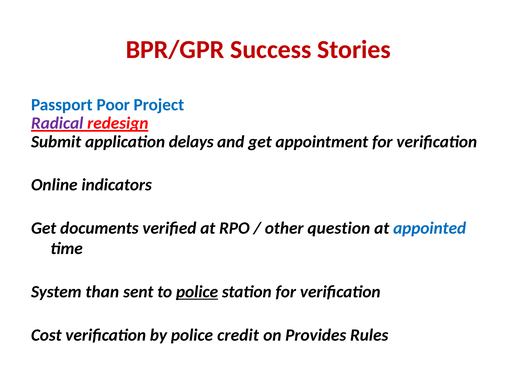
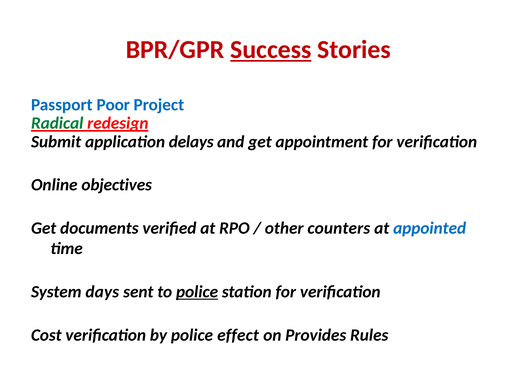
Success underline: none -> present (271, 50)
Radical colour: purple -> green (57, 123)
indicators: indicators -> objectives (117, 185)
question: question -> counters (339, 228)
than: than -> days (102, 292)
credit: credit -> effect (238, 335)
